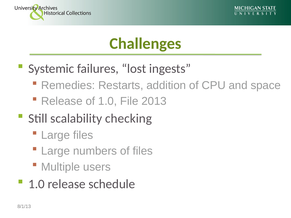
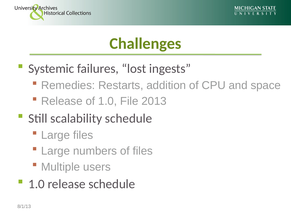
scalability checking: checking -> schedule (129, 119)
